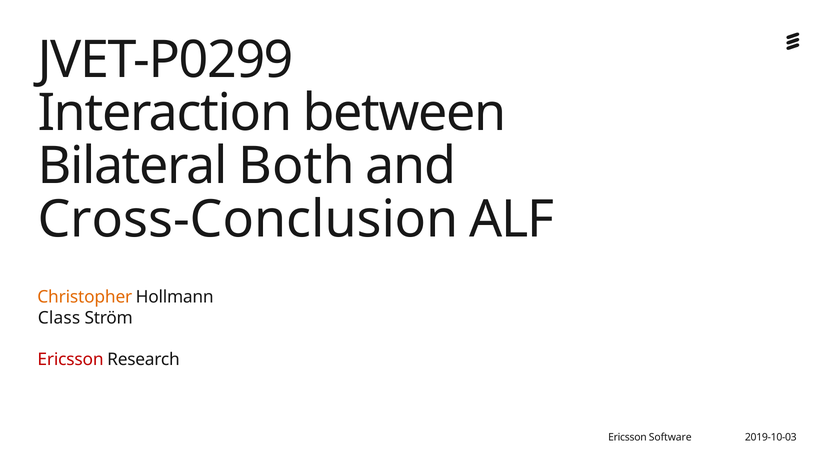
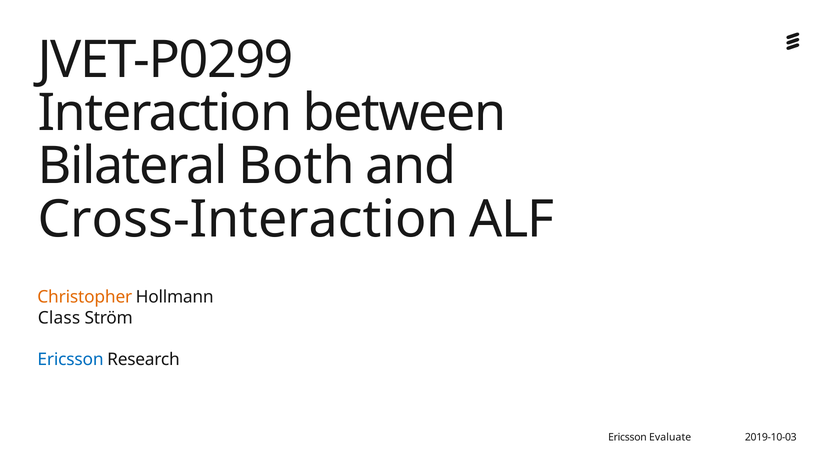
Cross-Conclusion: Cross-Conclusion -> Cross-Interaction (248, 219)
Ericsson colour: red -> blue (71, 360)
Software: Software -> Evaluate (670, 437)
